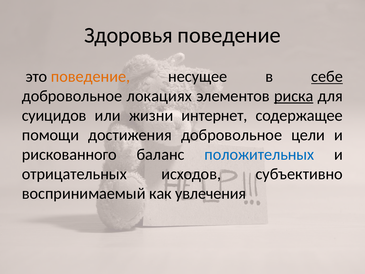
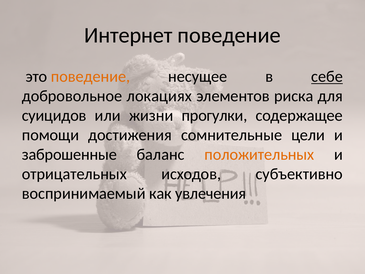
Здоровья: Здоровья -> Интернет (128, 35)
риска underline: present -> none (294, 96)
интернет: интернет -> прогулки (215, 116)
достижения добровольное: добровольное -> сомнительные (232, 135)
рискованного: рискованного -> заброшенные (69, 154)
положительных colour: blue -> orange (259, 154)
